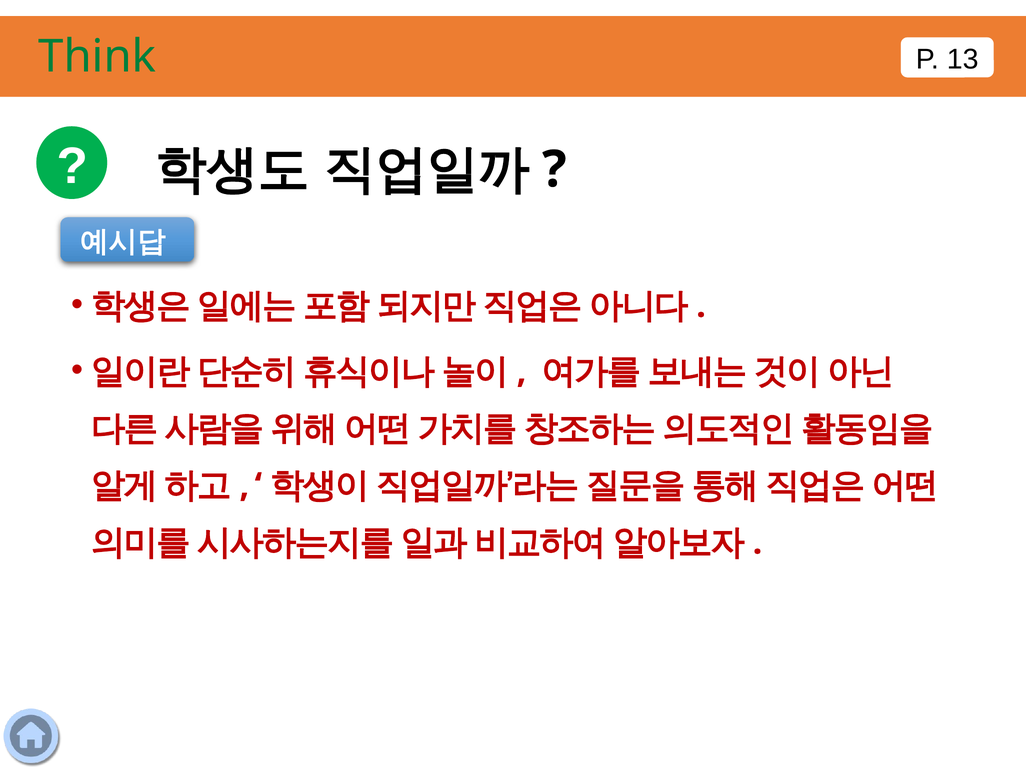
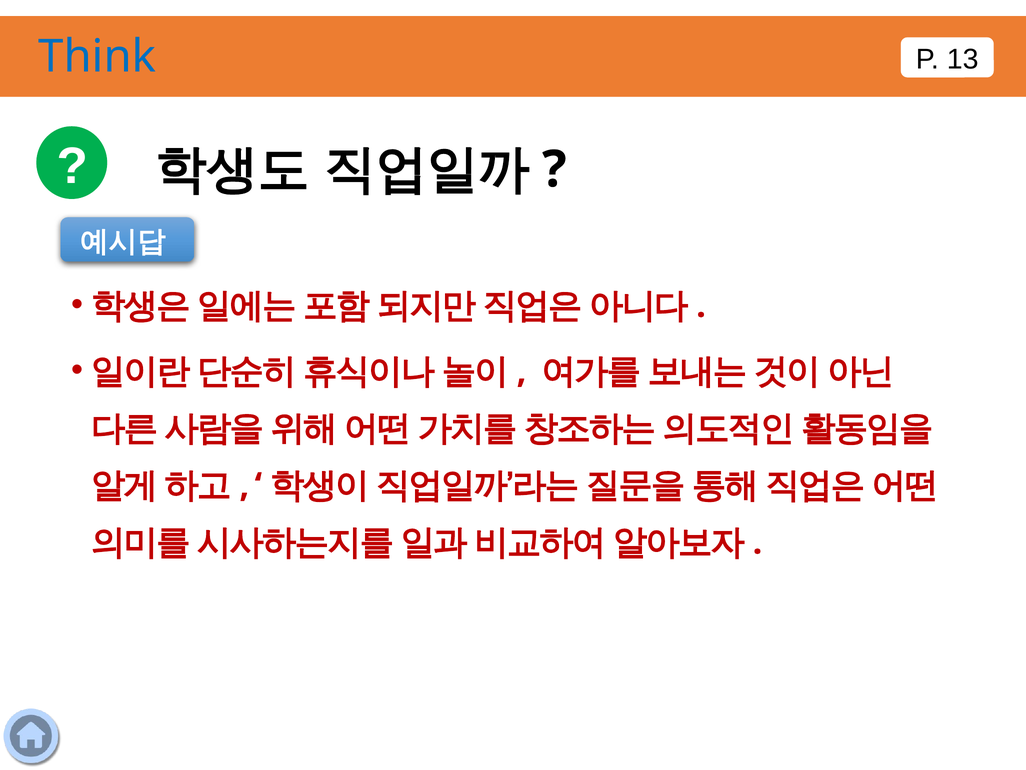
Think colour: green -> blue (97, 57)
